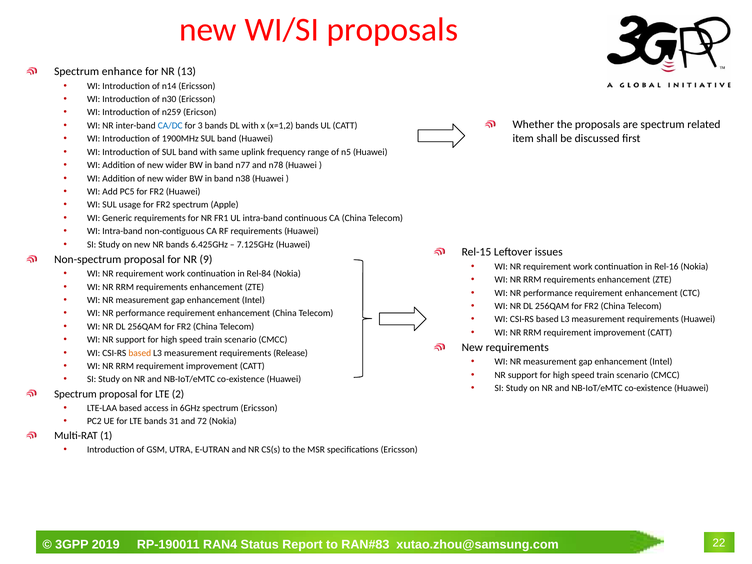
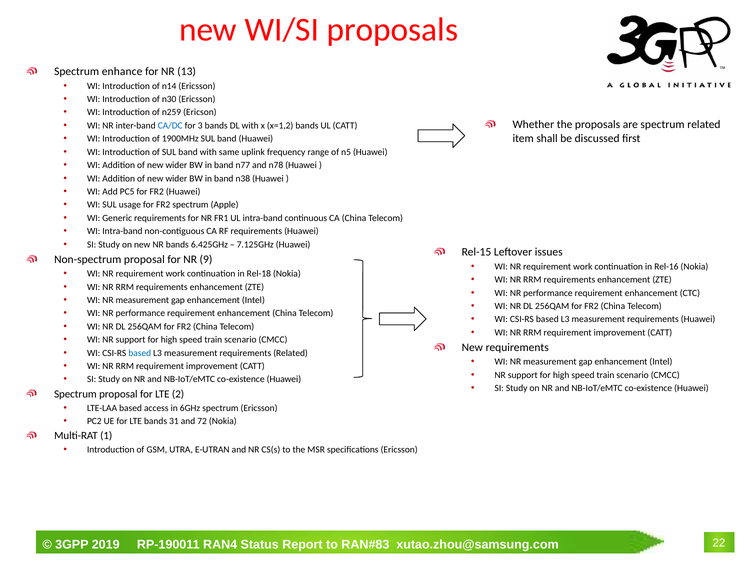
Rel-84: Rel-84 -> Rel-18 (259, 274)
based colour: orange -> blue (140, 353)
requirements Release: Release -> Related (291, 353)
